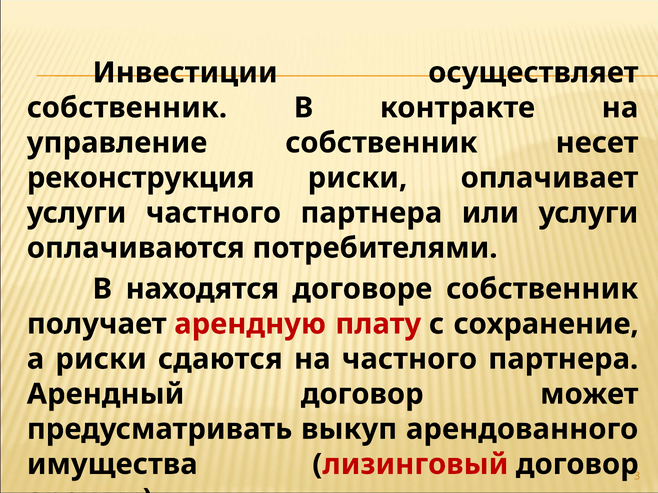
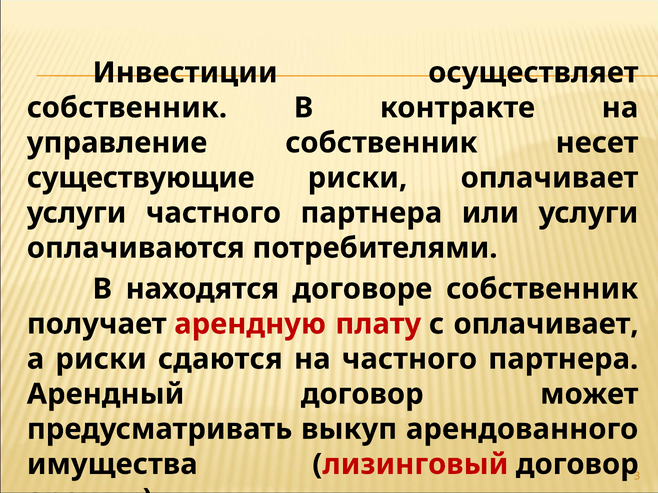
реконструкция: реконструкция -> существующие (141, 178)
с сохранение: сохранение -> оплачивает (546, 324)
